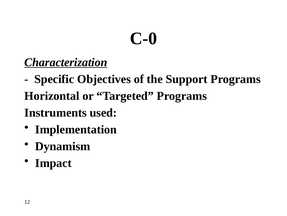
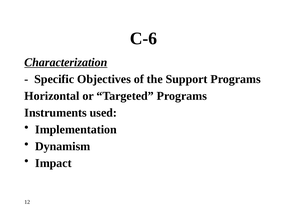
C-0: C-0 -> C-6 (143, 38)
